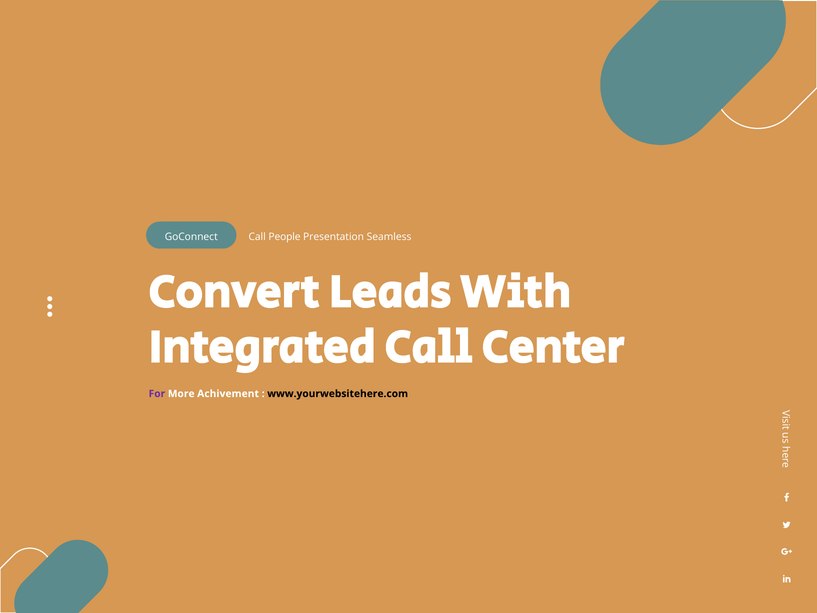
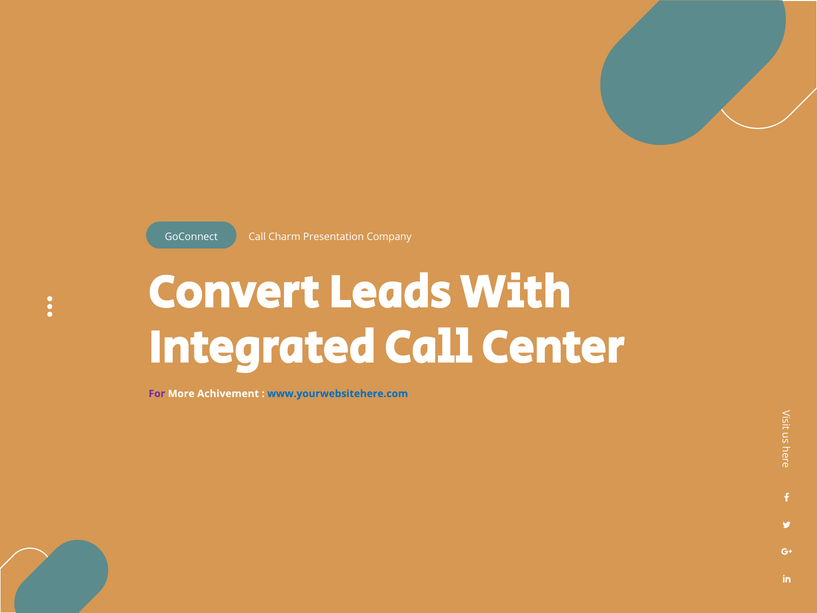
People: People -> Charm (284, 237)
Seamless: Seamless -> Company (389, 237)
www.yourwebsitehere.com colour: black -> blue (338, 394)
